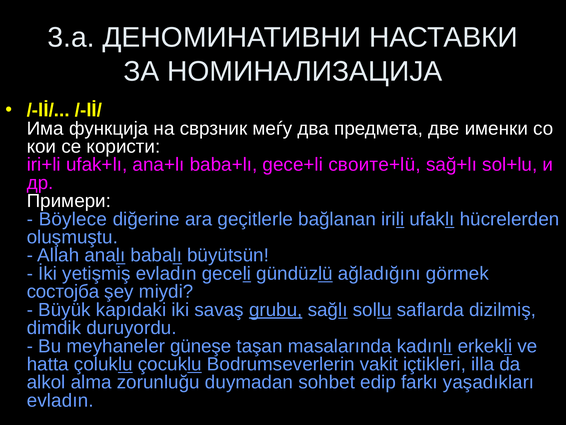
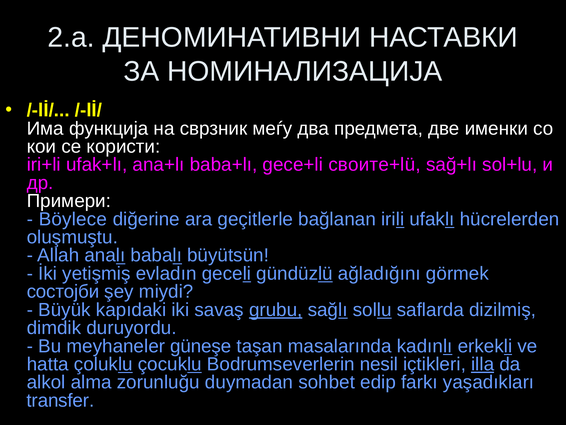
3.a: 3.a -> 2.a (71, 37)
состојба: состојба -> состојби (63, 291)
vakit: vakit -> nesil (379, 364)
illa underline: none -> present (483, 364)
evladın: evladın -> transfer (60, 400)
